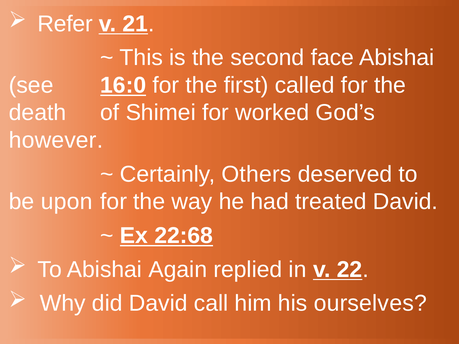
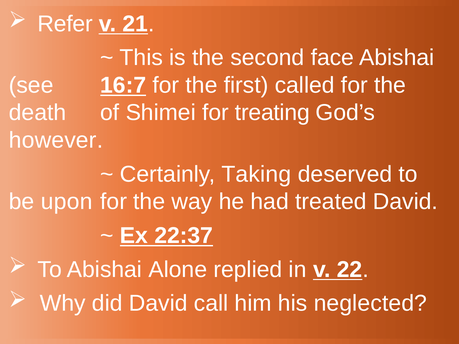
16:0: 16:0 -> 16:7 (123, 85)
worked: worked -> treating (272, 113)
Others: Others -> Taking (256, 174)
22:68: 22:68 -> 22:37 (184, 236)
Again: Again -> Alone (178, 270)
ourselves: ourselves -> neglected (370, 304)
